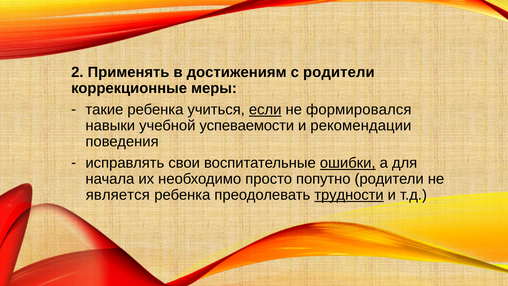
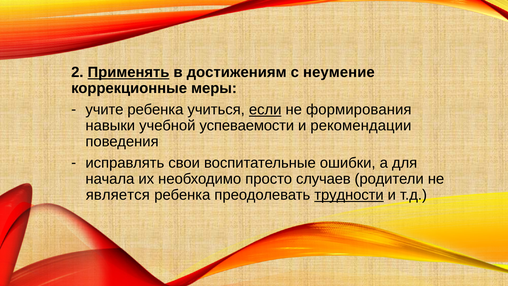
Применять underline: none -> present (129, 72)
с родители: родители -> неумение (339, 72)
такие: такие -> учите (104, 110)
формировался: формировался -> формирования (359, 110)
ошибки underline: present -> none (348, 163)
попутно: попутно -> случаев (323, 179)
